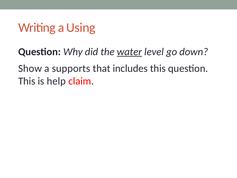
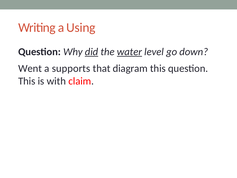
did underline: none -> present (92, 52)
Show: Show -> Went (30, 68)
includes: includes -> diagram (130, 68)
help: help -> with (56, 81)
